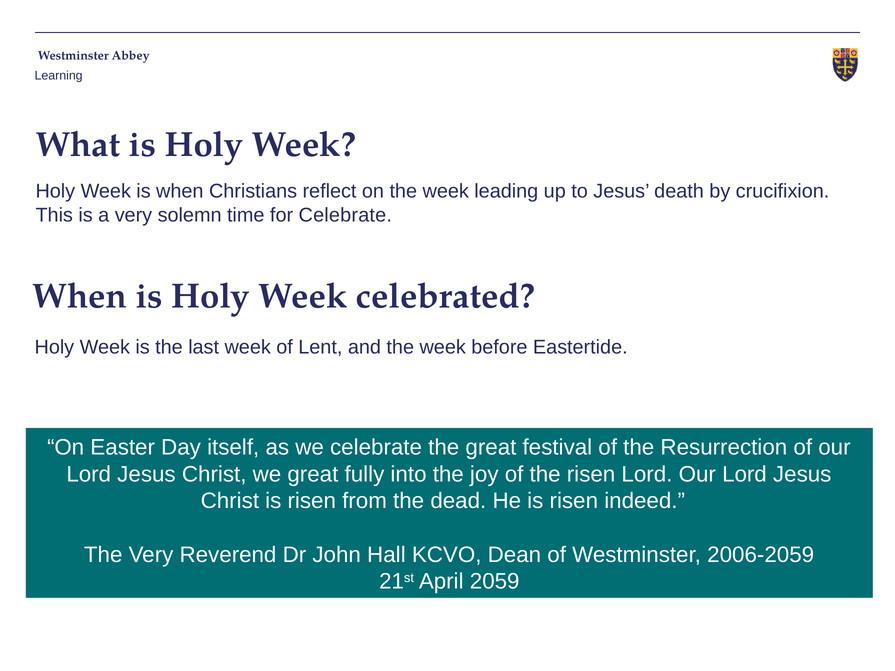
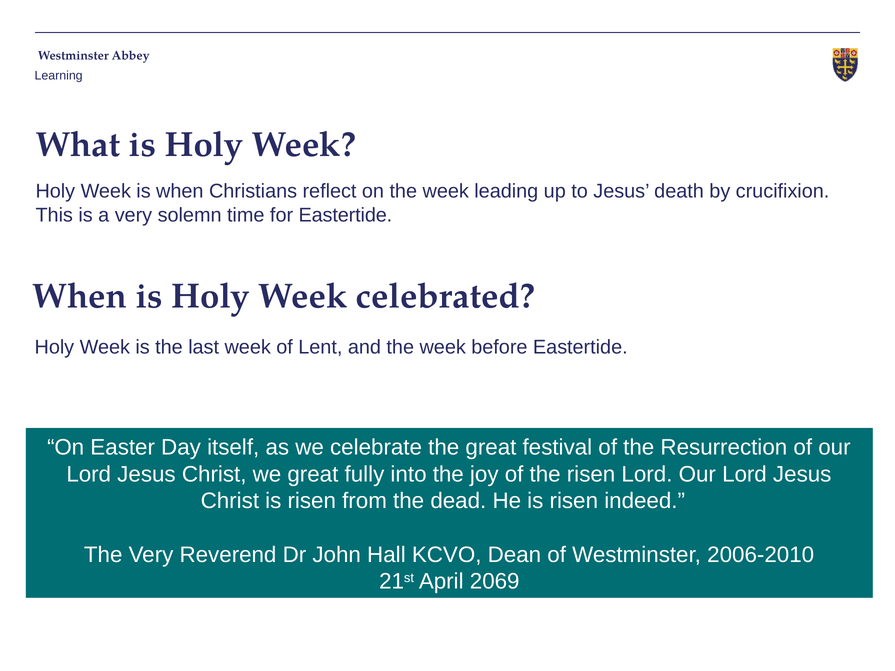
for Celebrate: Celebrate -> Eastertide (345, 215)
2006-2059: 2006-2059 -> 2006-2010 (761, 555)
2059: 2059 -> 2069 (495, 582)
